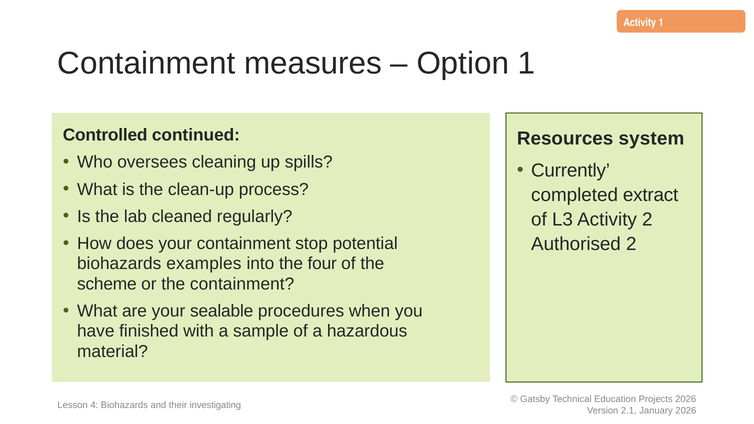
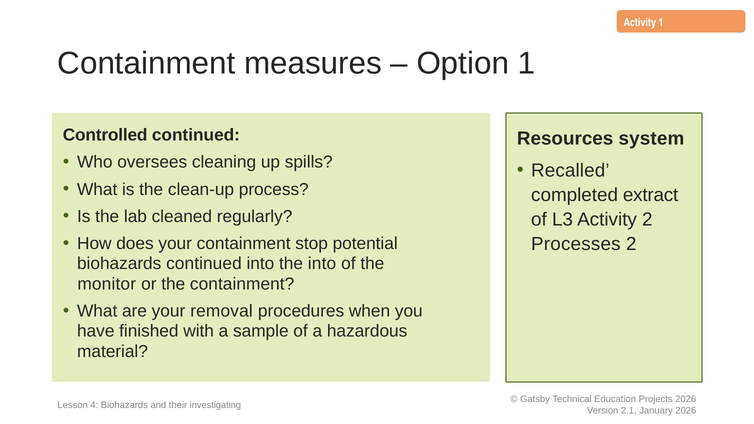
Currently: Currently -> Recalled (570, 171)
Authorised: Authorised -> Processes (576, 244)
biohazards examples: examples -> continued (204, 264)
the four: four -> into (322, 264)
scheme: scheme -> monitor (107, 284)
sealable: sealable -> removal (222, 311)
